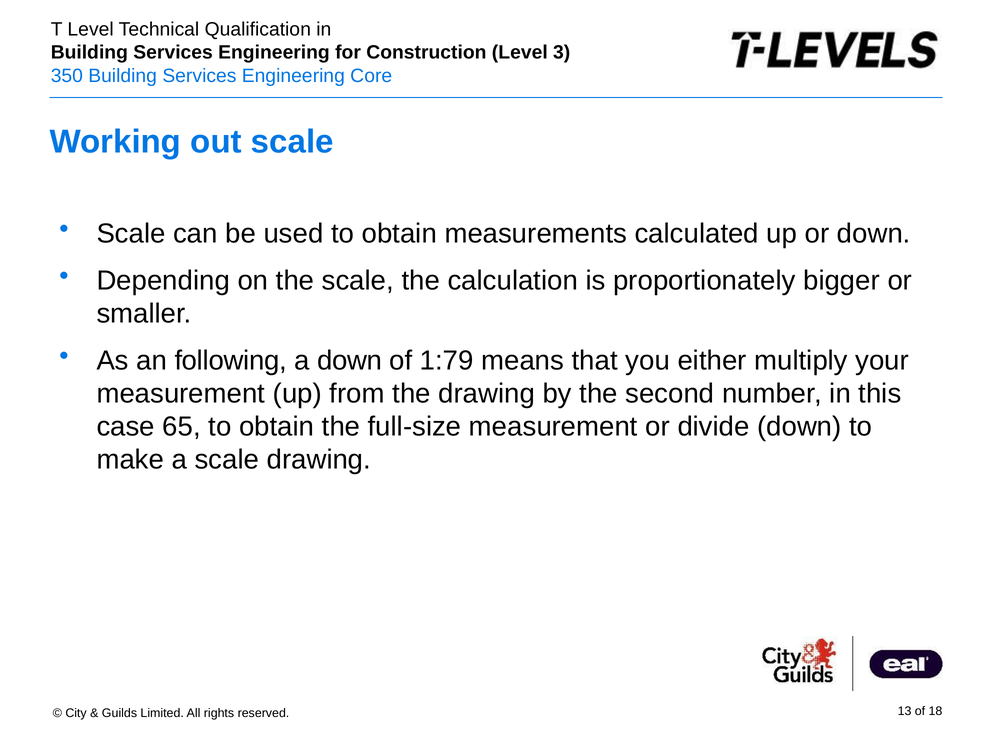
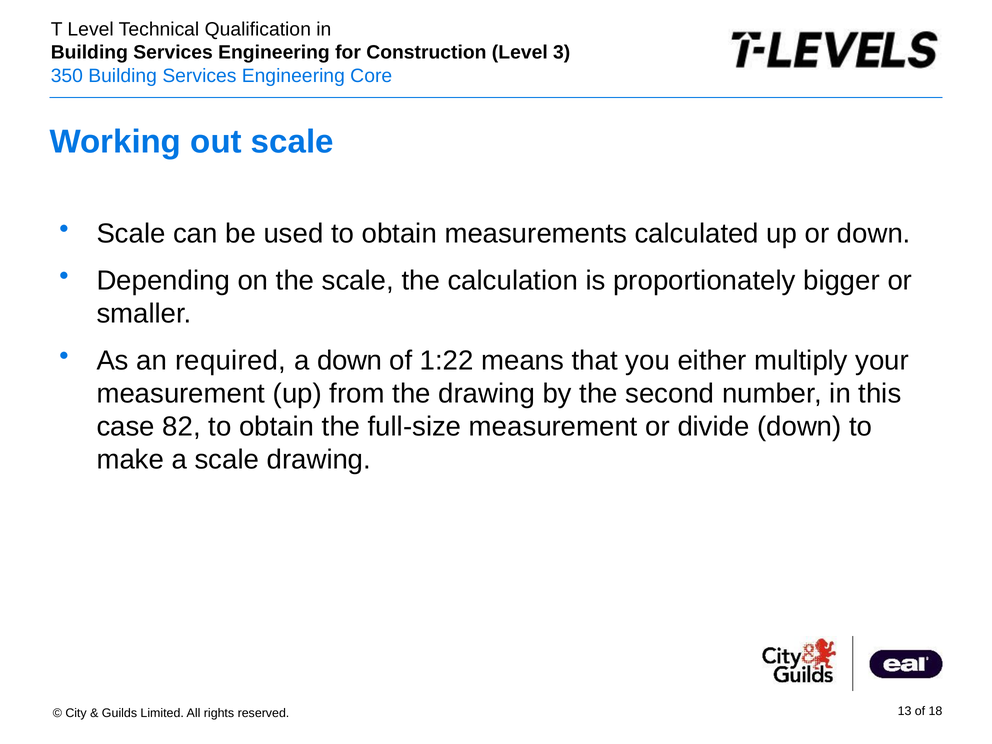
following: following -> required (230, 360)
1:79: 1:79 -> 1:22 (447, 360)
65: 65 -> 82 (182, 427)
